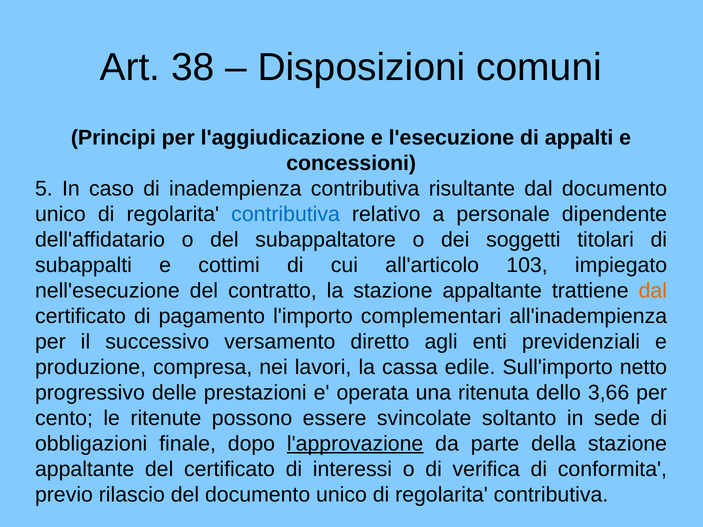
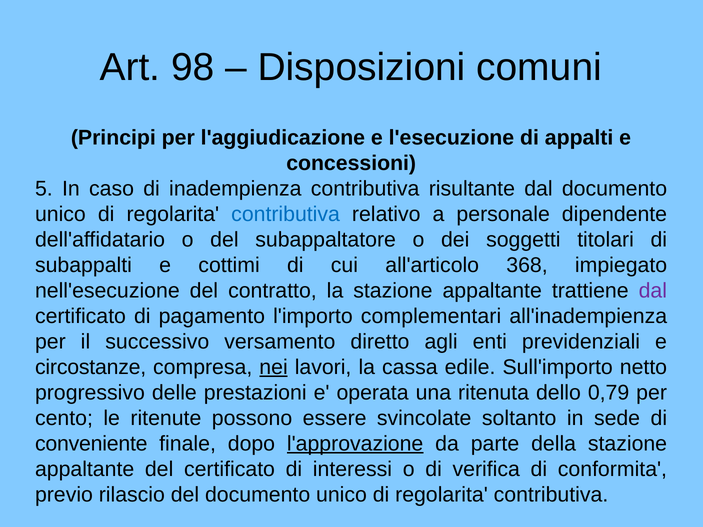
38: 38 -> 98 (193, 68)
103: 103 -> 368 (527, 265)
dal colour: orange -> purple (653, 291)
produzione: produzione -> circostanze (91, 367)
nei underline: none -> present (274, 367)
3,66: 3,66 -> 0,79 (609, 393)
obbligazioni: obbligazioni -> conveniente (91, 444)
